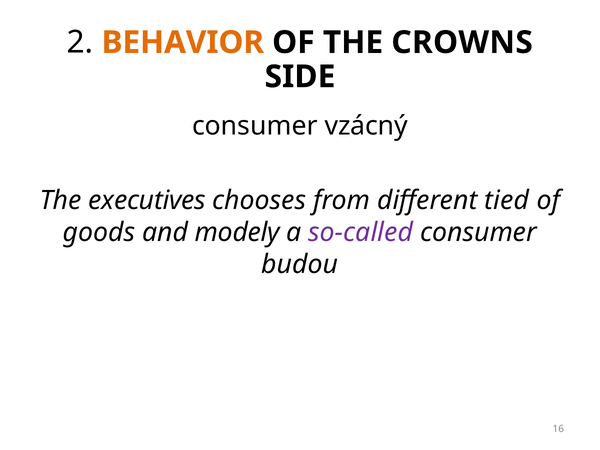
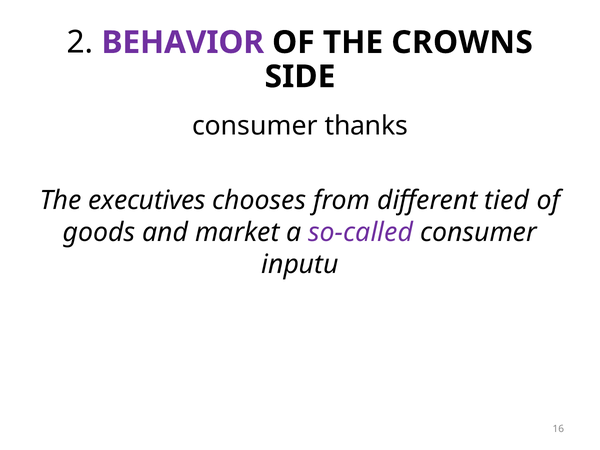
BEHAVIOR colour: orange -> purple (183, 43)
vzácný: vzácný -> thanks (366, 126)
modely: modely -> market (237, 233)
budou: budou -> inputu (300, 265)
